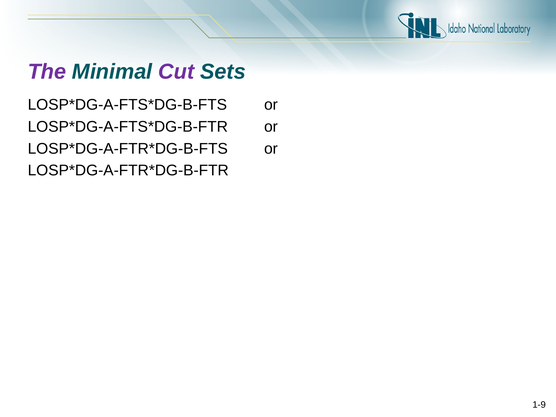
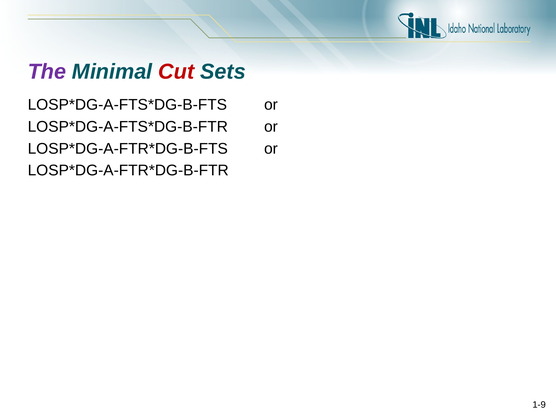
Cut colour: purple -> red (176, 72)
